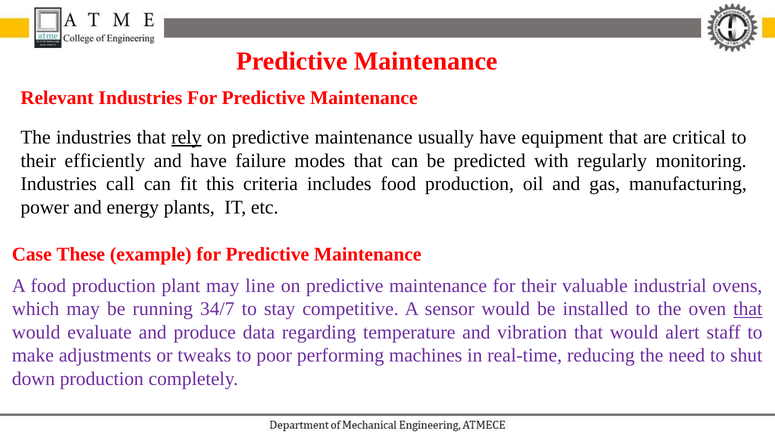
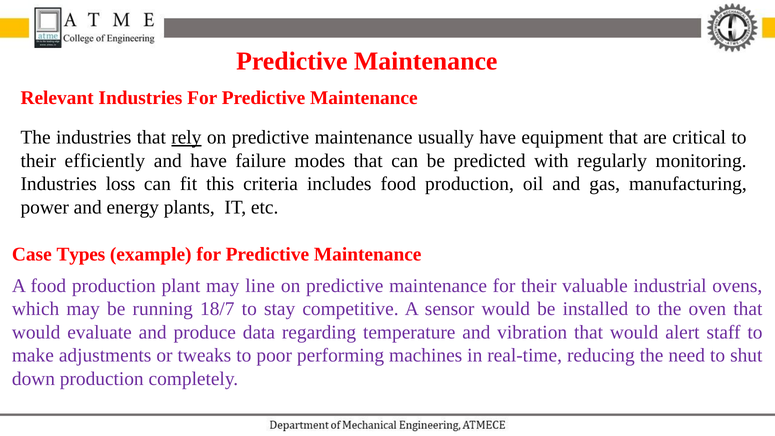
call: call -> loss (121, 184)
These: These -> Types (81, 254)
34/7: 34/7 -> 18/7 (217, 309)
that underline: present -> none (748, 309)
